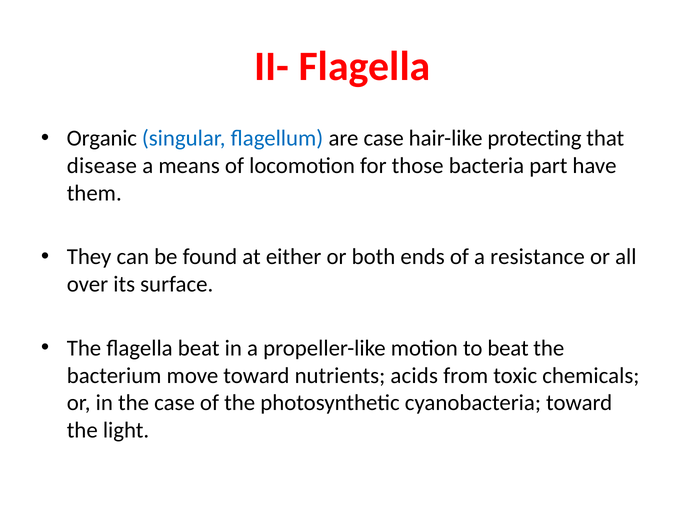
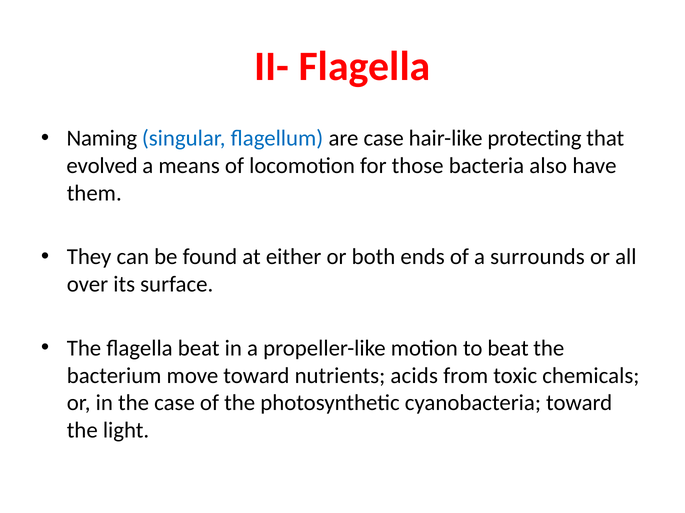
Organic: Organic -> Naming (102, 139)
disease: disease -> evolved (102, 166)
part: part -> also (548, 166)
resistance: resistance -> surrounds (537, 257)
